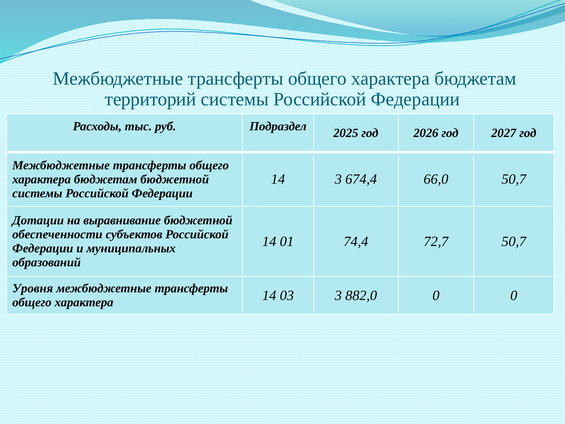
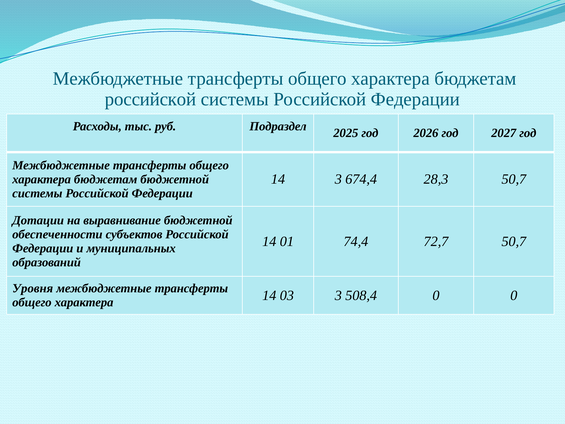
территорий: территорий -> российской (151, 99)
66,0: 66,0 -> 28,3 (436, 179)
882,0: 882,0 -> 508,4 (361, 295)
